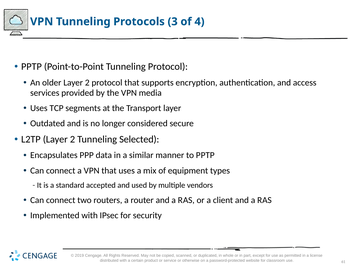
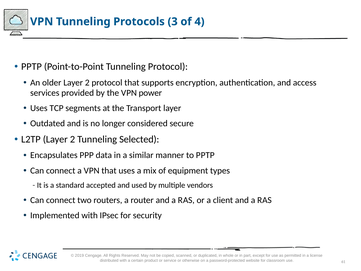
media: media -> power (150, 93)
